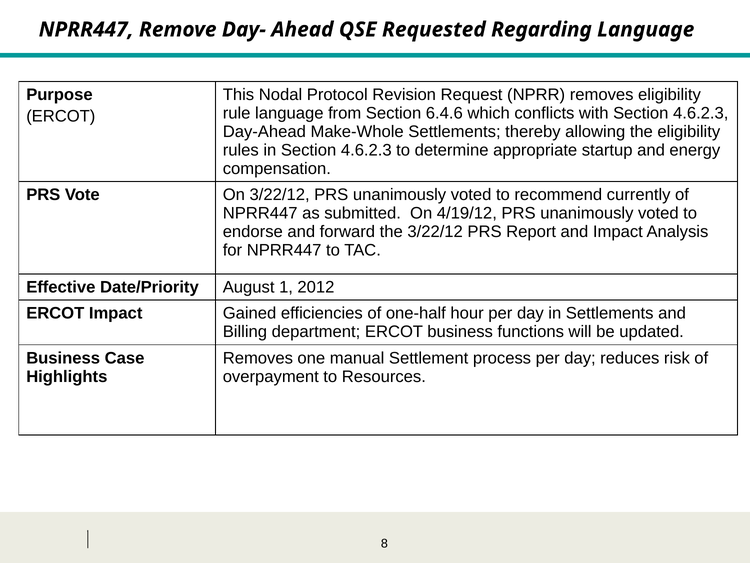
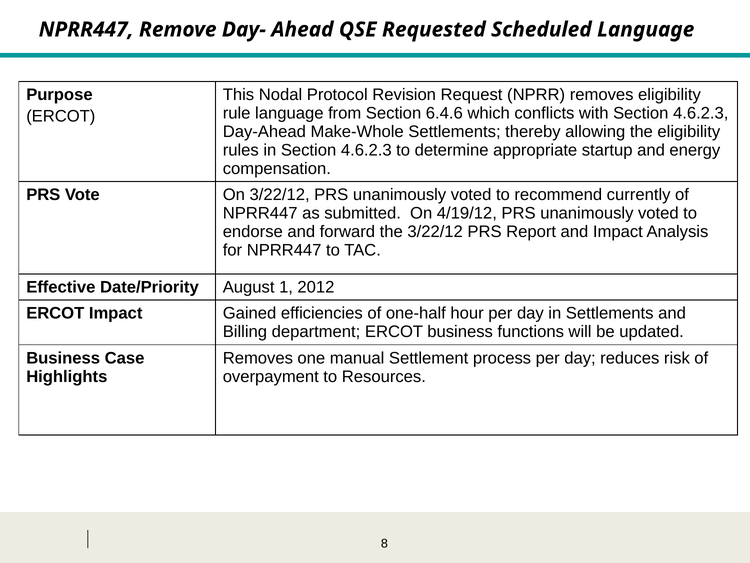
Regarding: Regarding -> Scheduled (541, 30)
